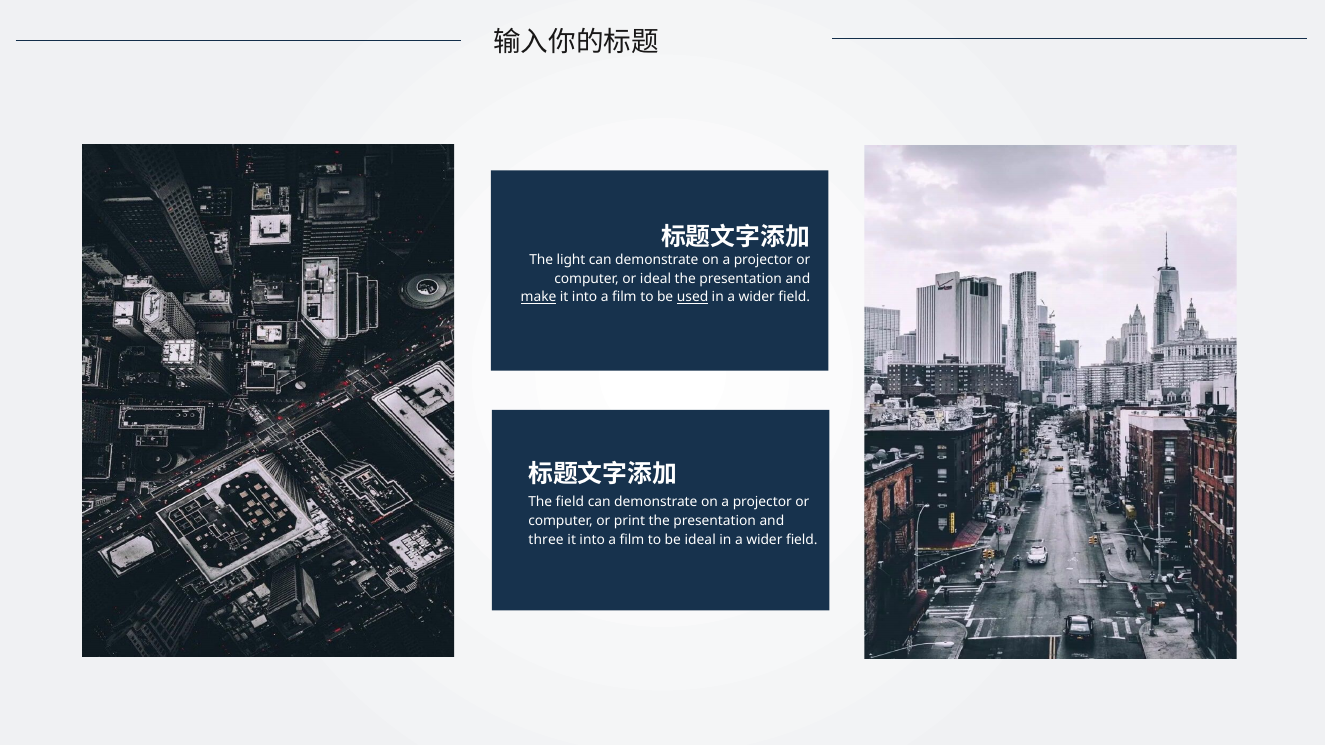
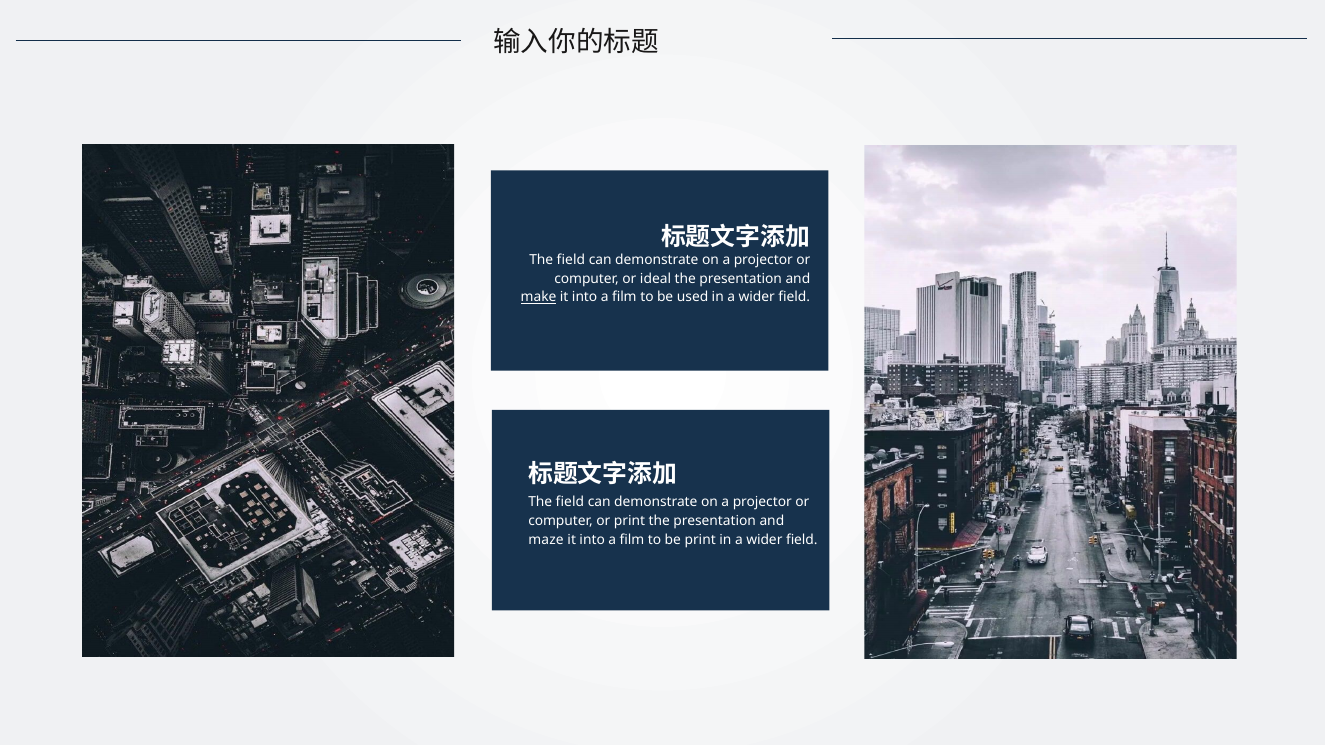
light: light -> field (571, 260)
used underline: present -> none (693, 297)
three: three -> maze (546, 540)
be ideal: ideal -> print (700, 540)
